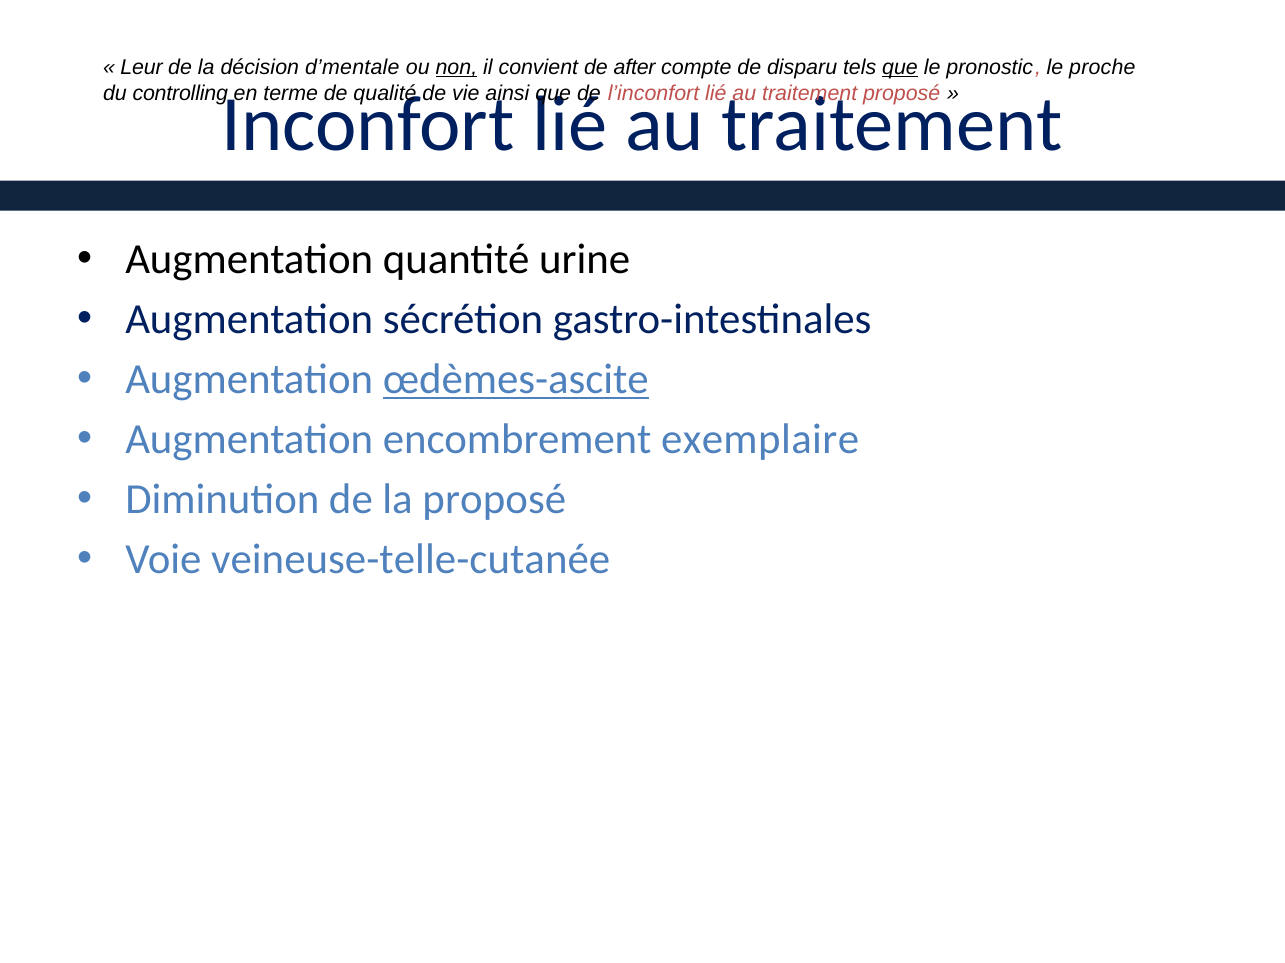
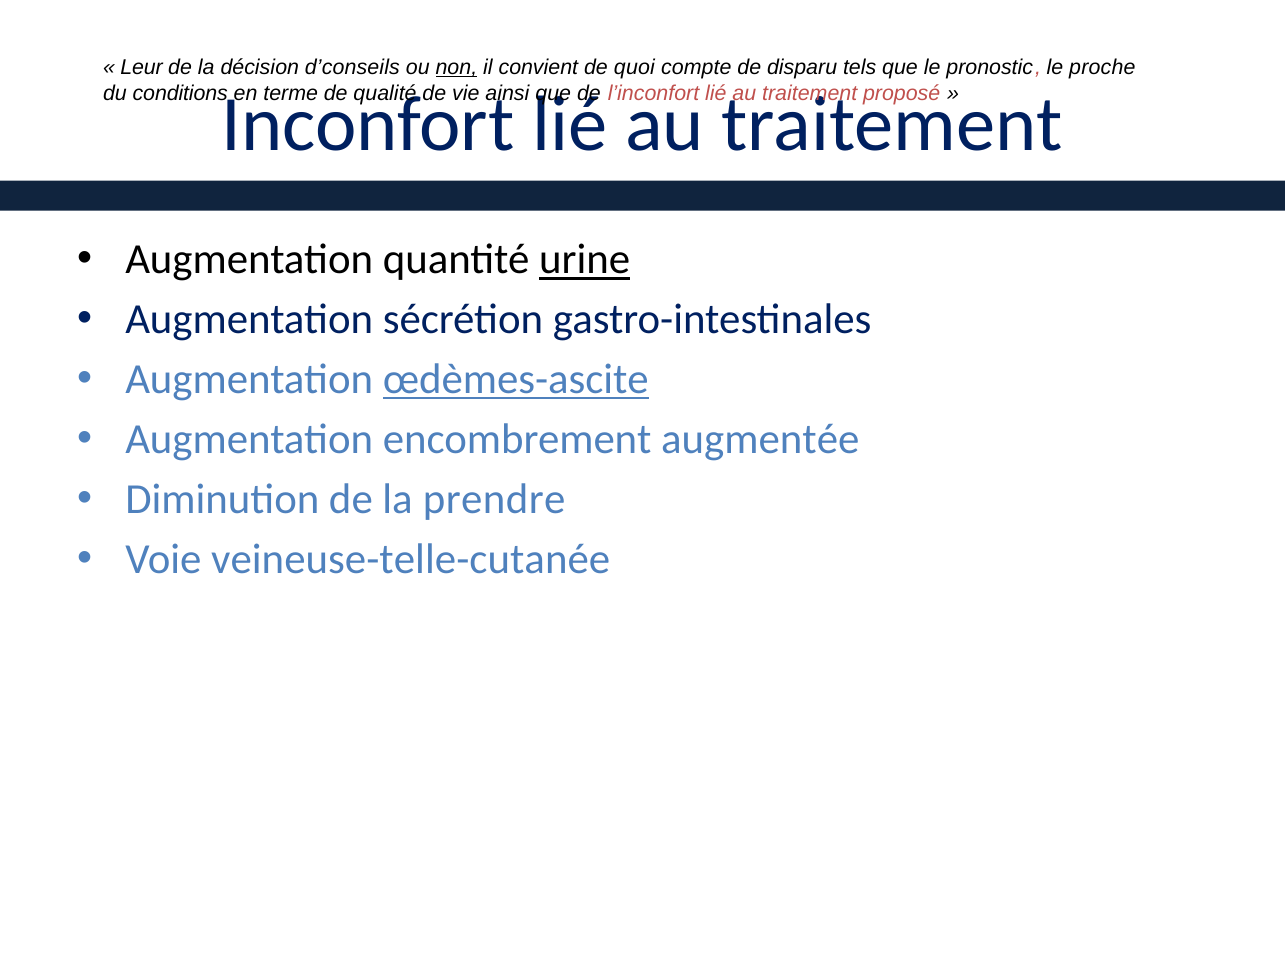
d’mentale: d’mentale -> d’conseils (352, 67)
after: after -> quoi (634, 67)
que underline: present -> none (900, 67)
controlling: controlling -> conditions (180, 93)
urine underline: none -> present (585, 260)
exemplaire: exemplaire -> augmentée (760, 440)
la proposé: proposé -> prendre (494, 500)
